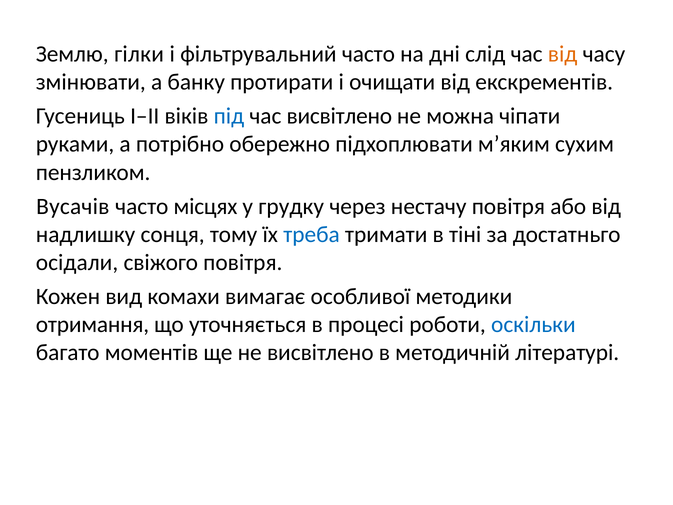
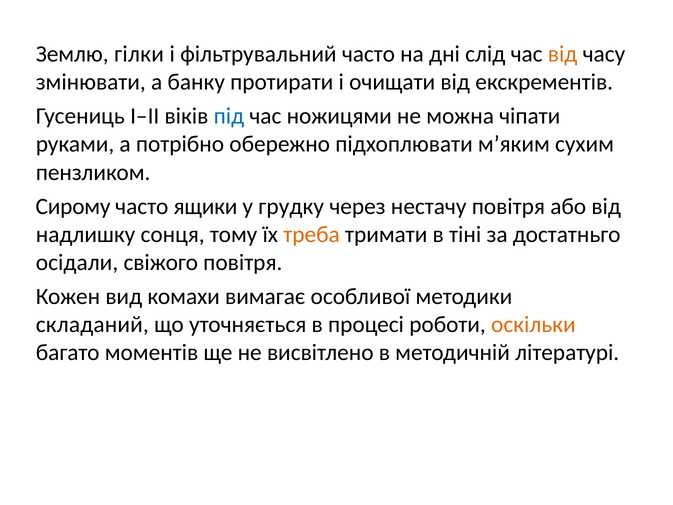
час висвітлено: висвітлено -> ножицями (339, 116)
Вусачів: Вусачів -> Сирому (73, 206)
місцях: місцях -> ящики (206, 206)
треба colour: blue -> orange (312, 234)
отримання: отримання -> складаний (92, 324)
оскільки colour: blue -> orange (533, 324)
